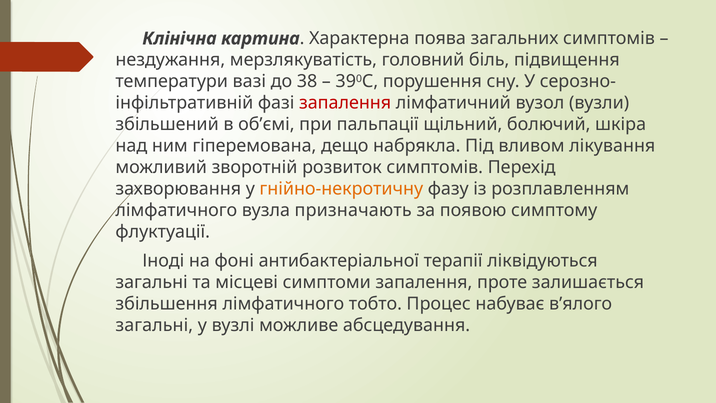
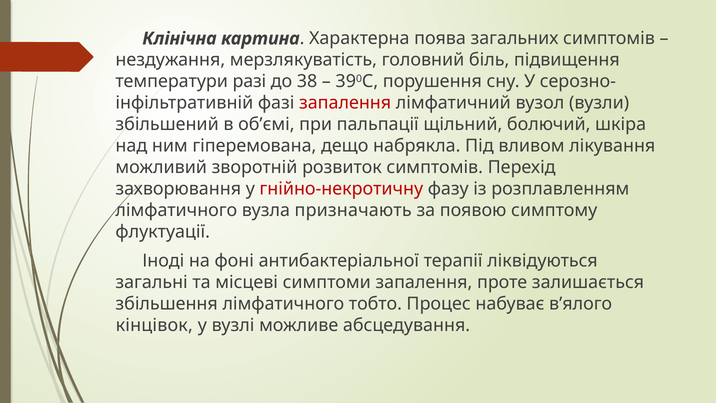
вазі: вазі -> разі (249, 82)
гнійно-некротичну colour: orange -> red (341, 189)
загальні: загальні -> кінцівок (154, 325)
